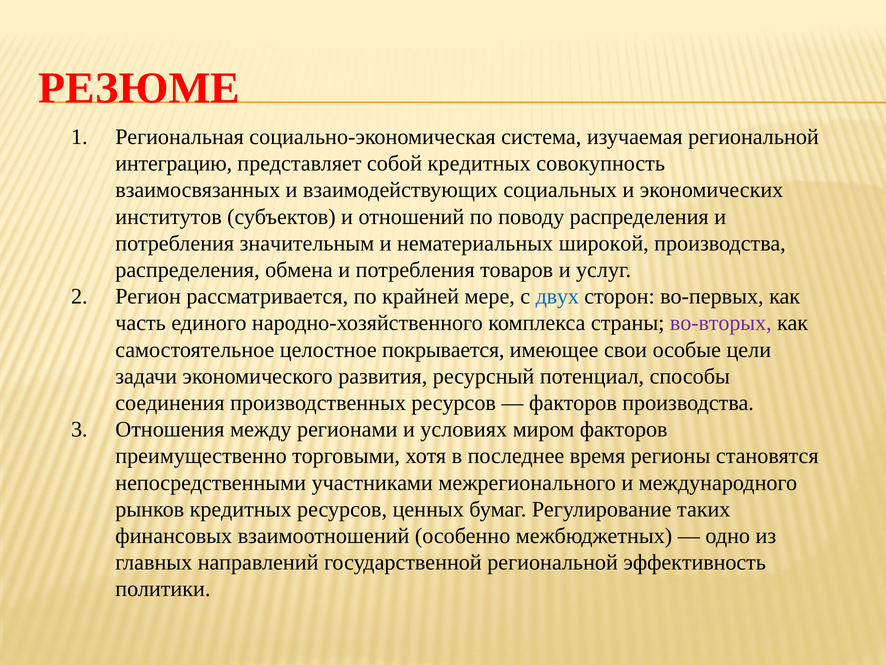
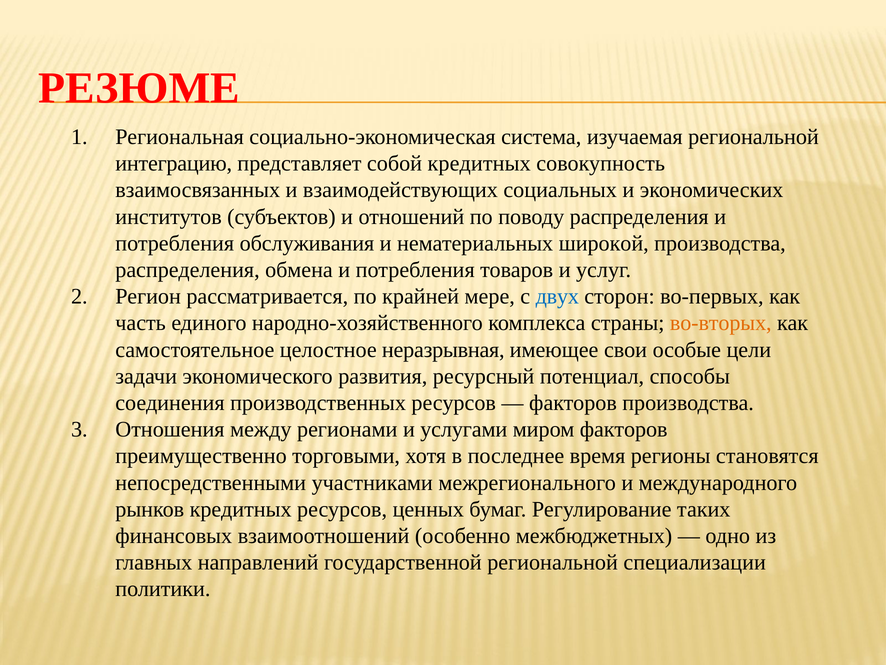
значительным: значительным -> обслуживания (307, 243)
во-вторых colour: purple -> orange (721, 323)
покрывается: покрывается -> неразрывная (443, 349)
условиях: условиях -> услугами (464, 429)
эффективность: эффективность -> специализации (695, 562)
